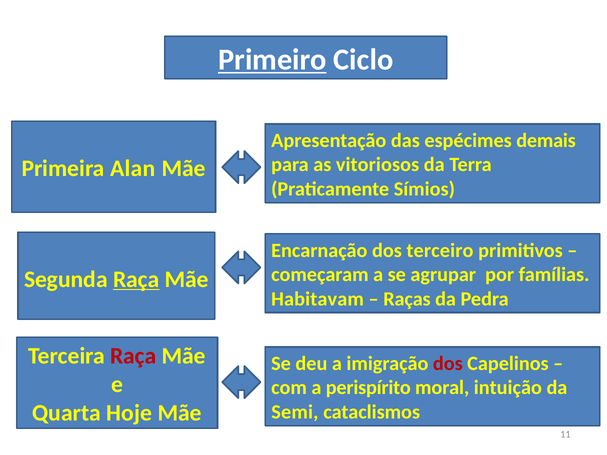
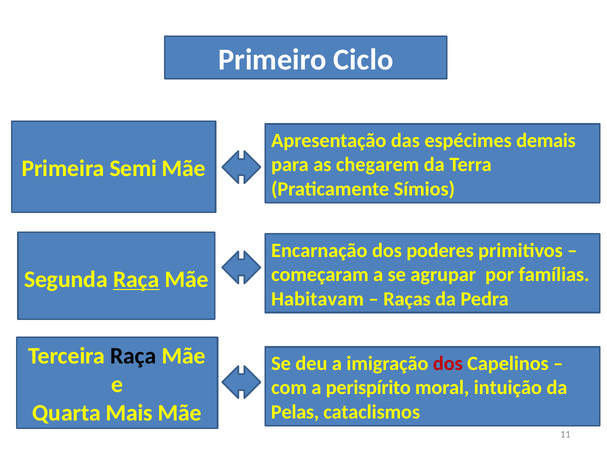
Primeiro underline: present -> none (272, 60)
vitoriosos: vitoriosos -> chegarem (378, 165)
Alan: Alan -> Semi (133, 168)
terceiro: terceiro -> poderes (440, 251)
Raça colour: red -> black (133, 356)
Hoje: Hoje -> Mais (129, 413)
Semi: Semi -> Pelas (295, 412)
